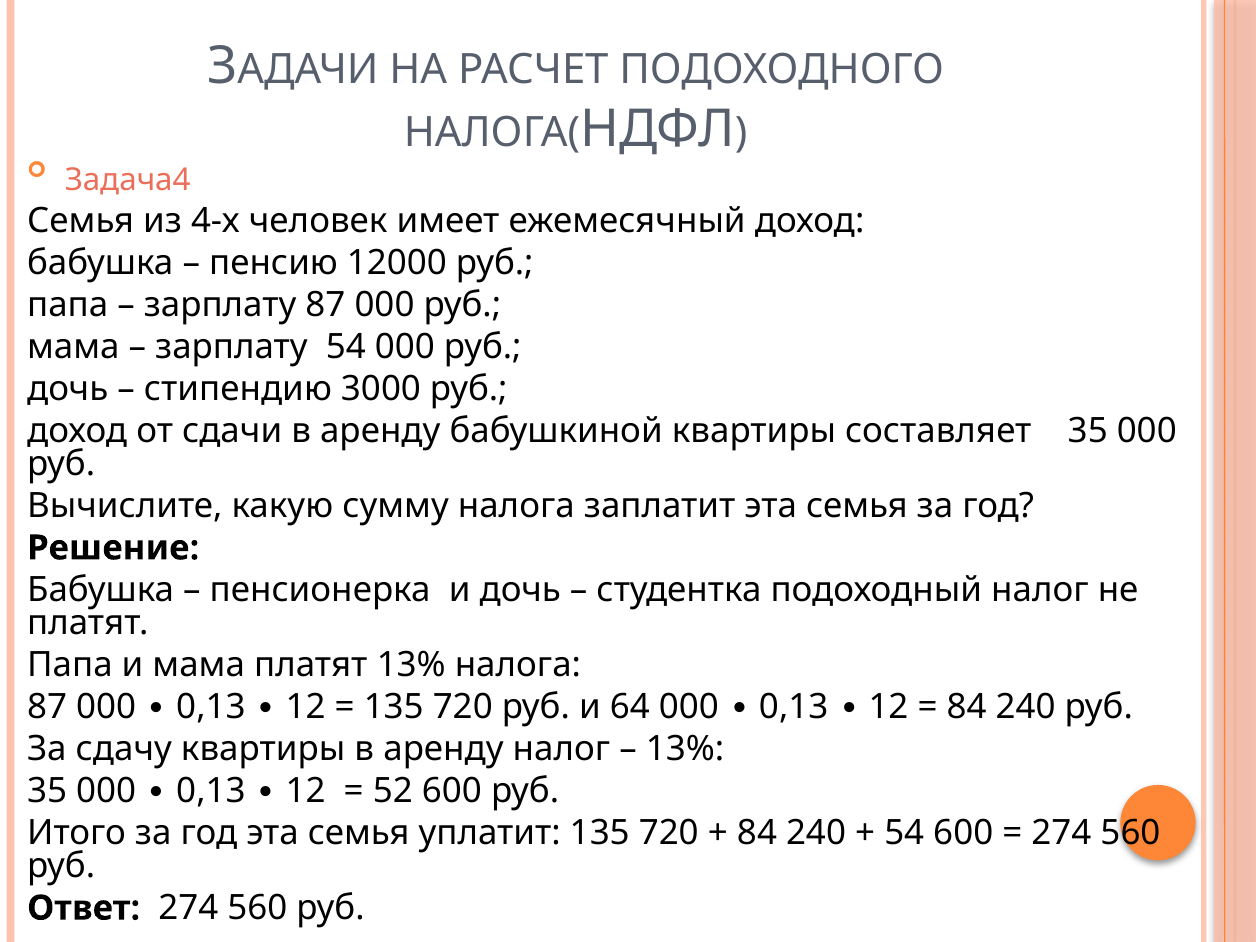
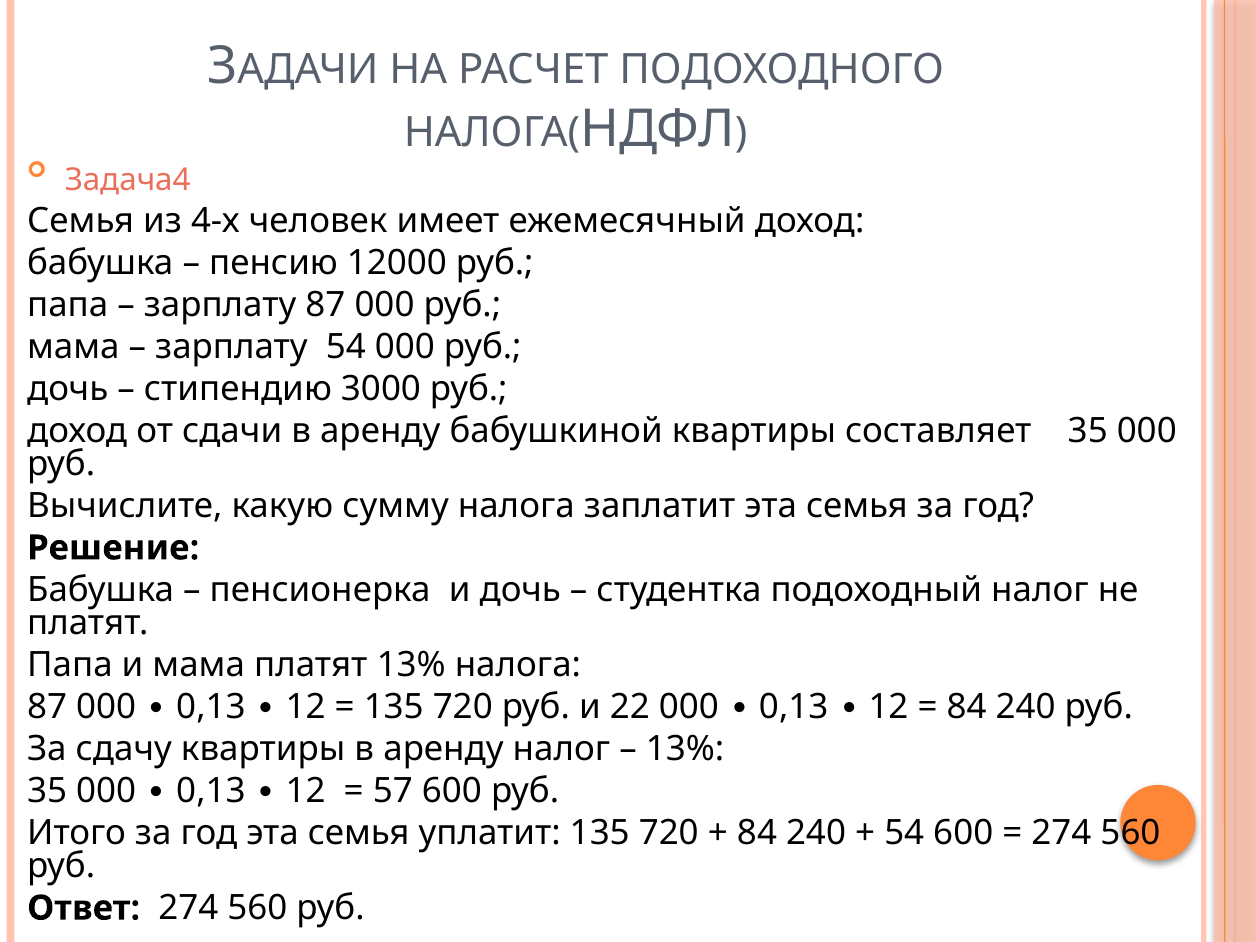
64: 64 -> 22 (630, 707)
52: 52 -> 57 (393, 791)
